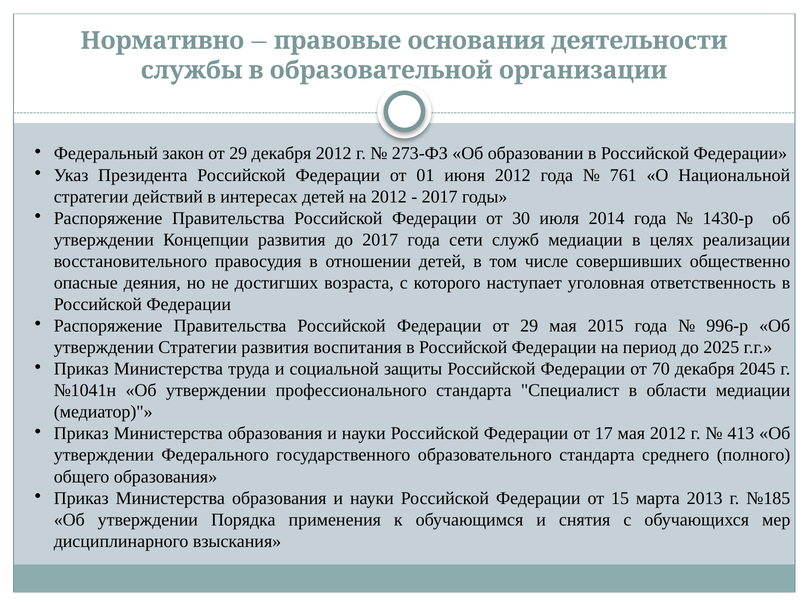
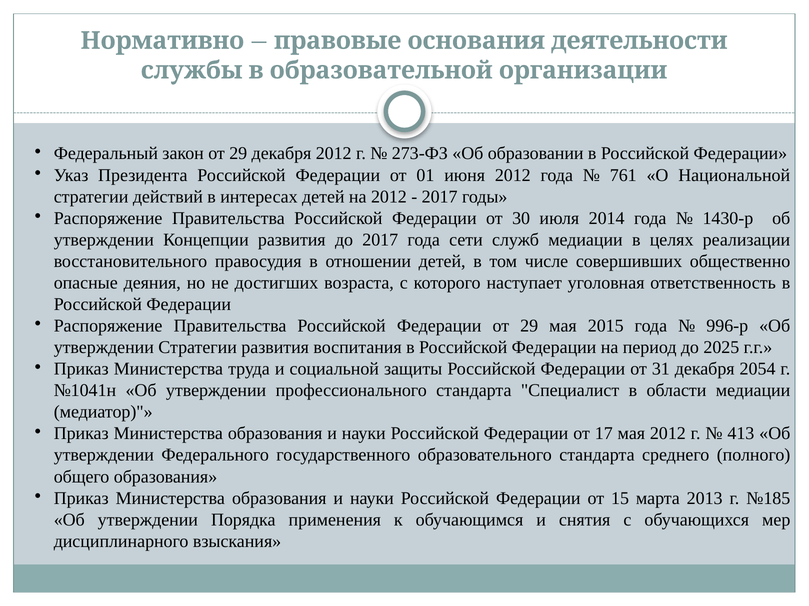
70: 70 -> 31 (661, 369)
2045: 2045 -> 2054 (758, 369)
